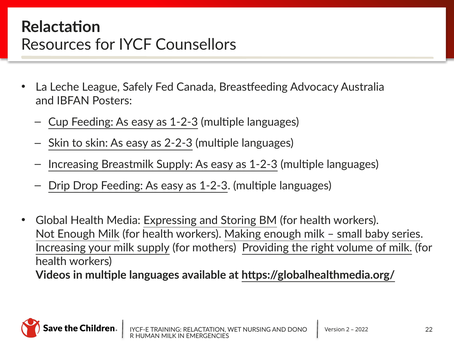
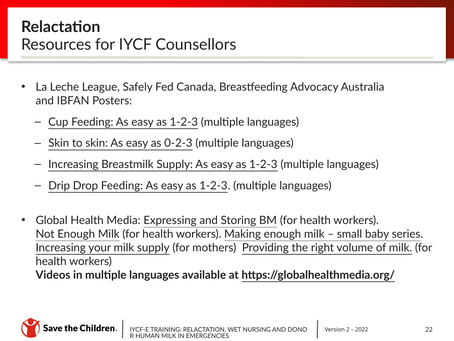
2-2-3: 2-2-3 -> 0-2-3 (178, 143)
